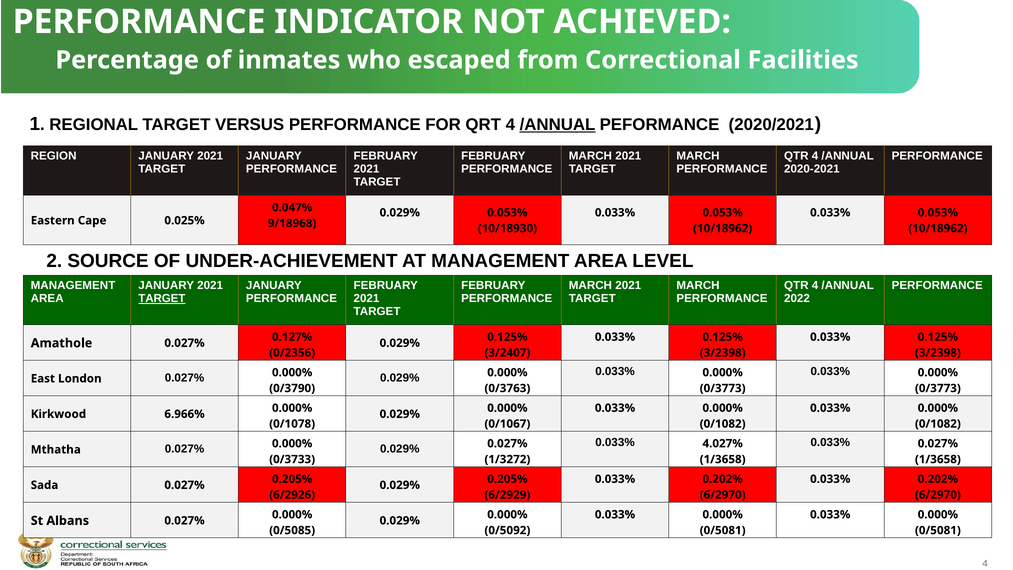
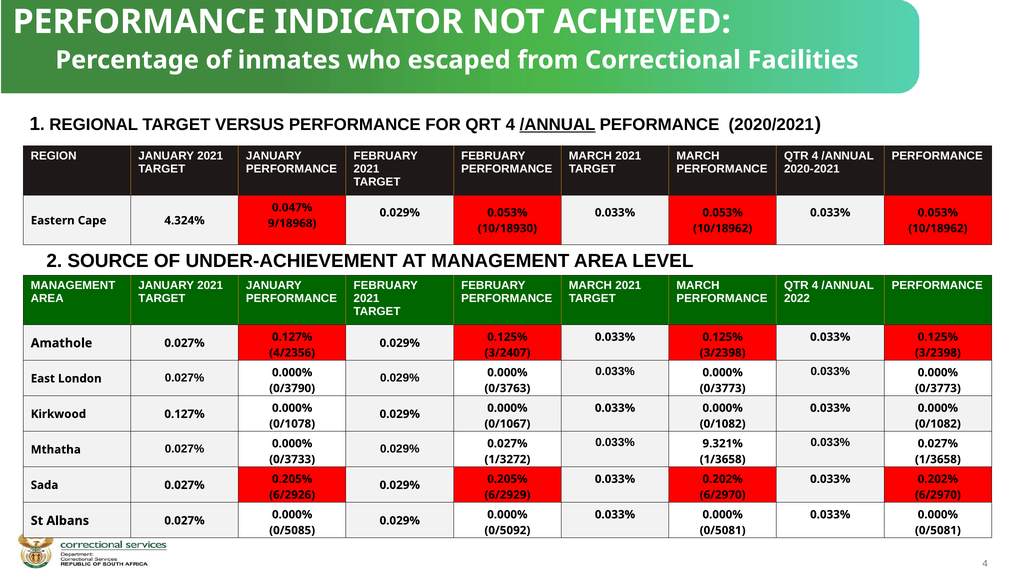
0.025%: 0.025% -> 4.324% (185, 220)
TARGET underline: present -> none (162, 298)
0/2356: 0/2356 -> 4/2356 (292, 353)
Kirkwood 6.966%: 6.966% -> 0.127% (185, 414)
4.027%: 4.027% -> 9.321% (723, 443)
